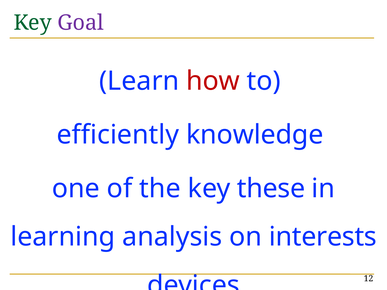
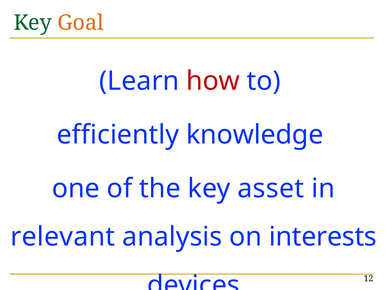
Goal colour: purple -> orange (81, 23)
these: these -> asset (271, 189)
learning: learning -> relevant (63, 237)
